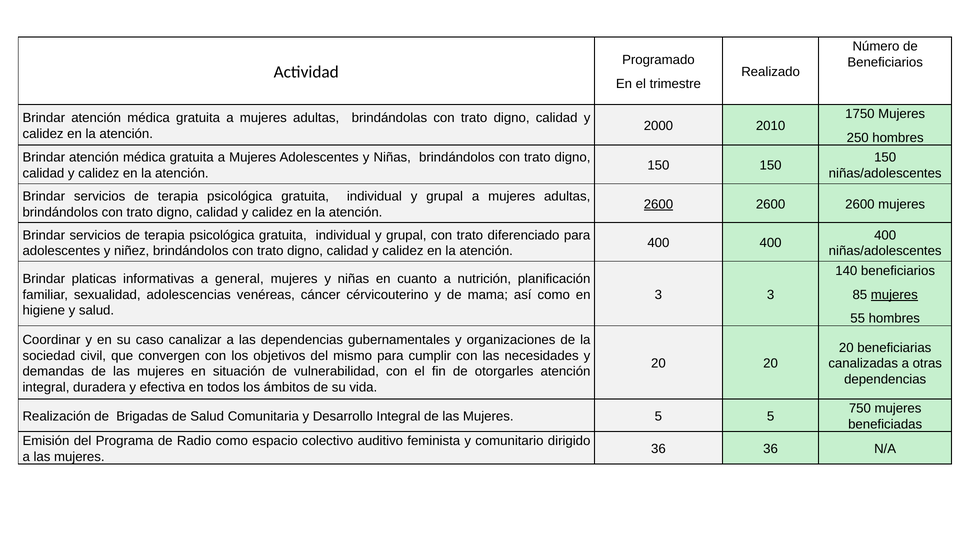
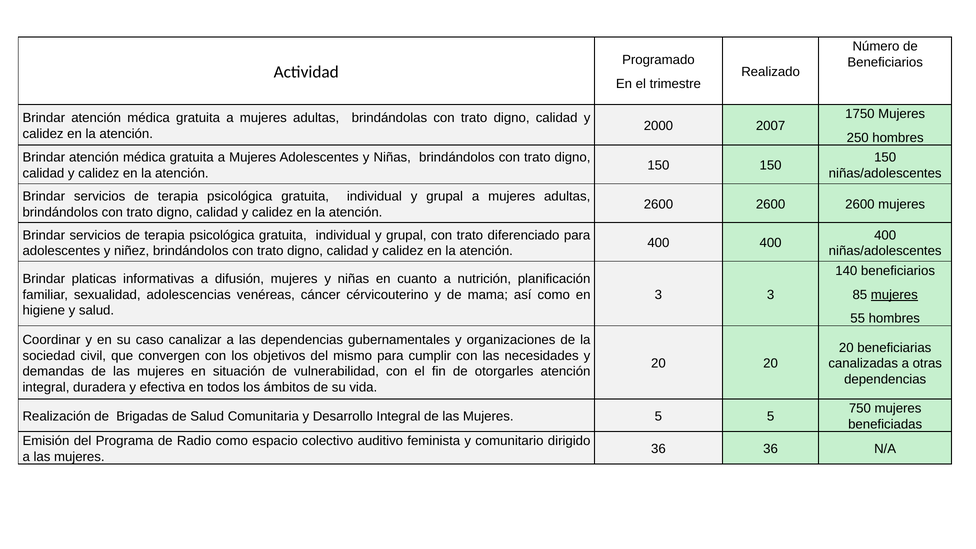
2010: 2010 -> 2007 (771, 126)
2600 underline: present -> none (658, 204)
general: general -> difusión (239, 279)
